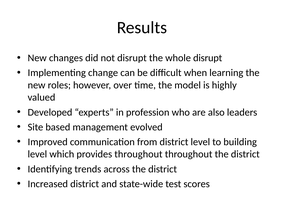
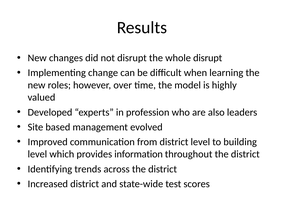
provides throughout: throughout -> information (139, 154)
